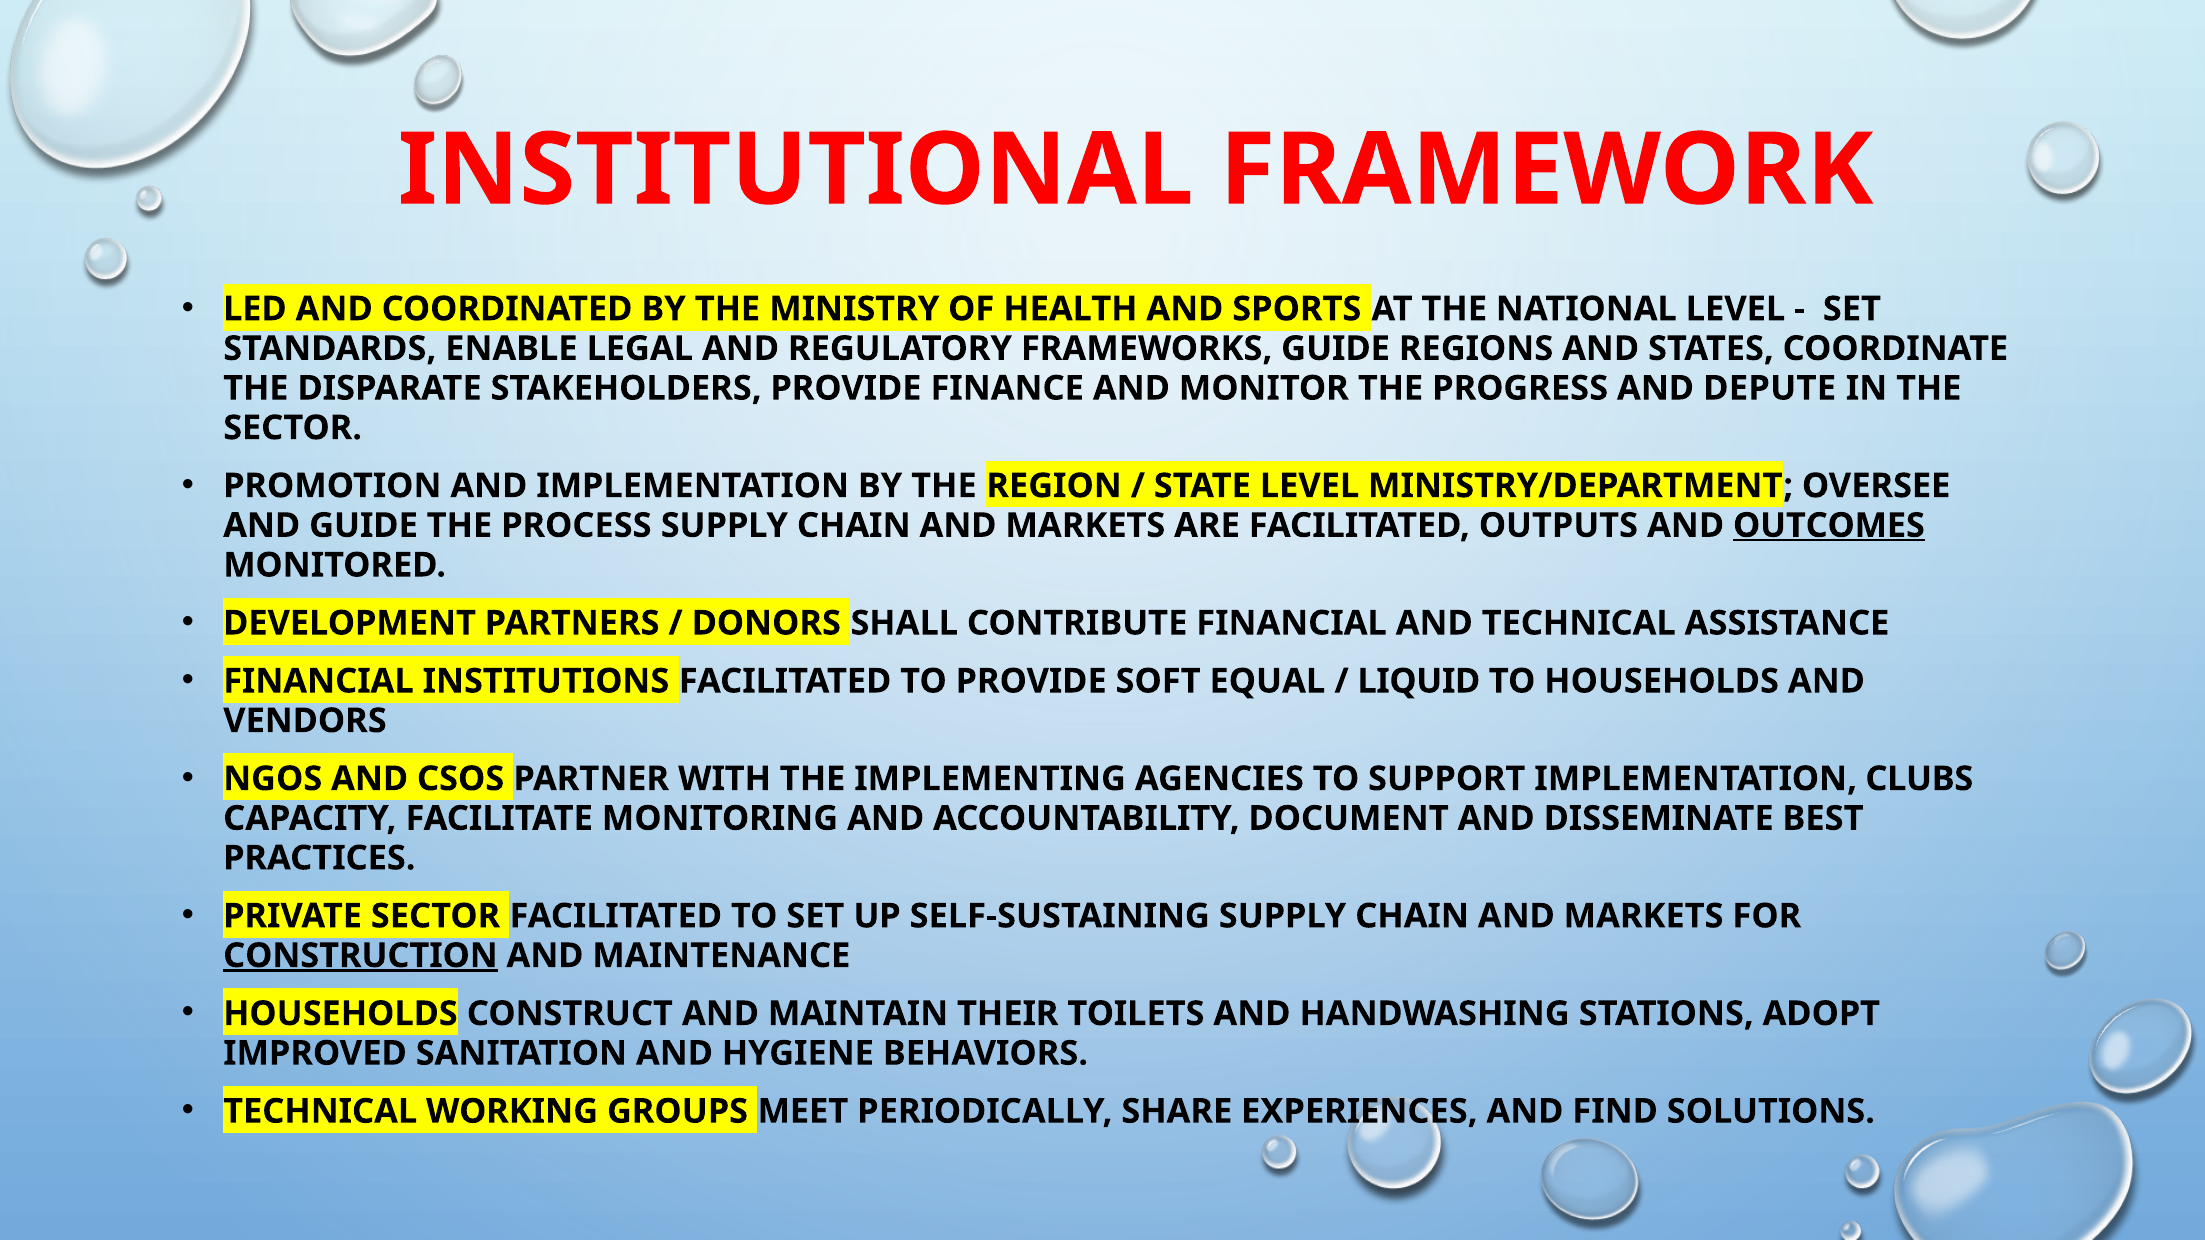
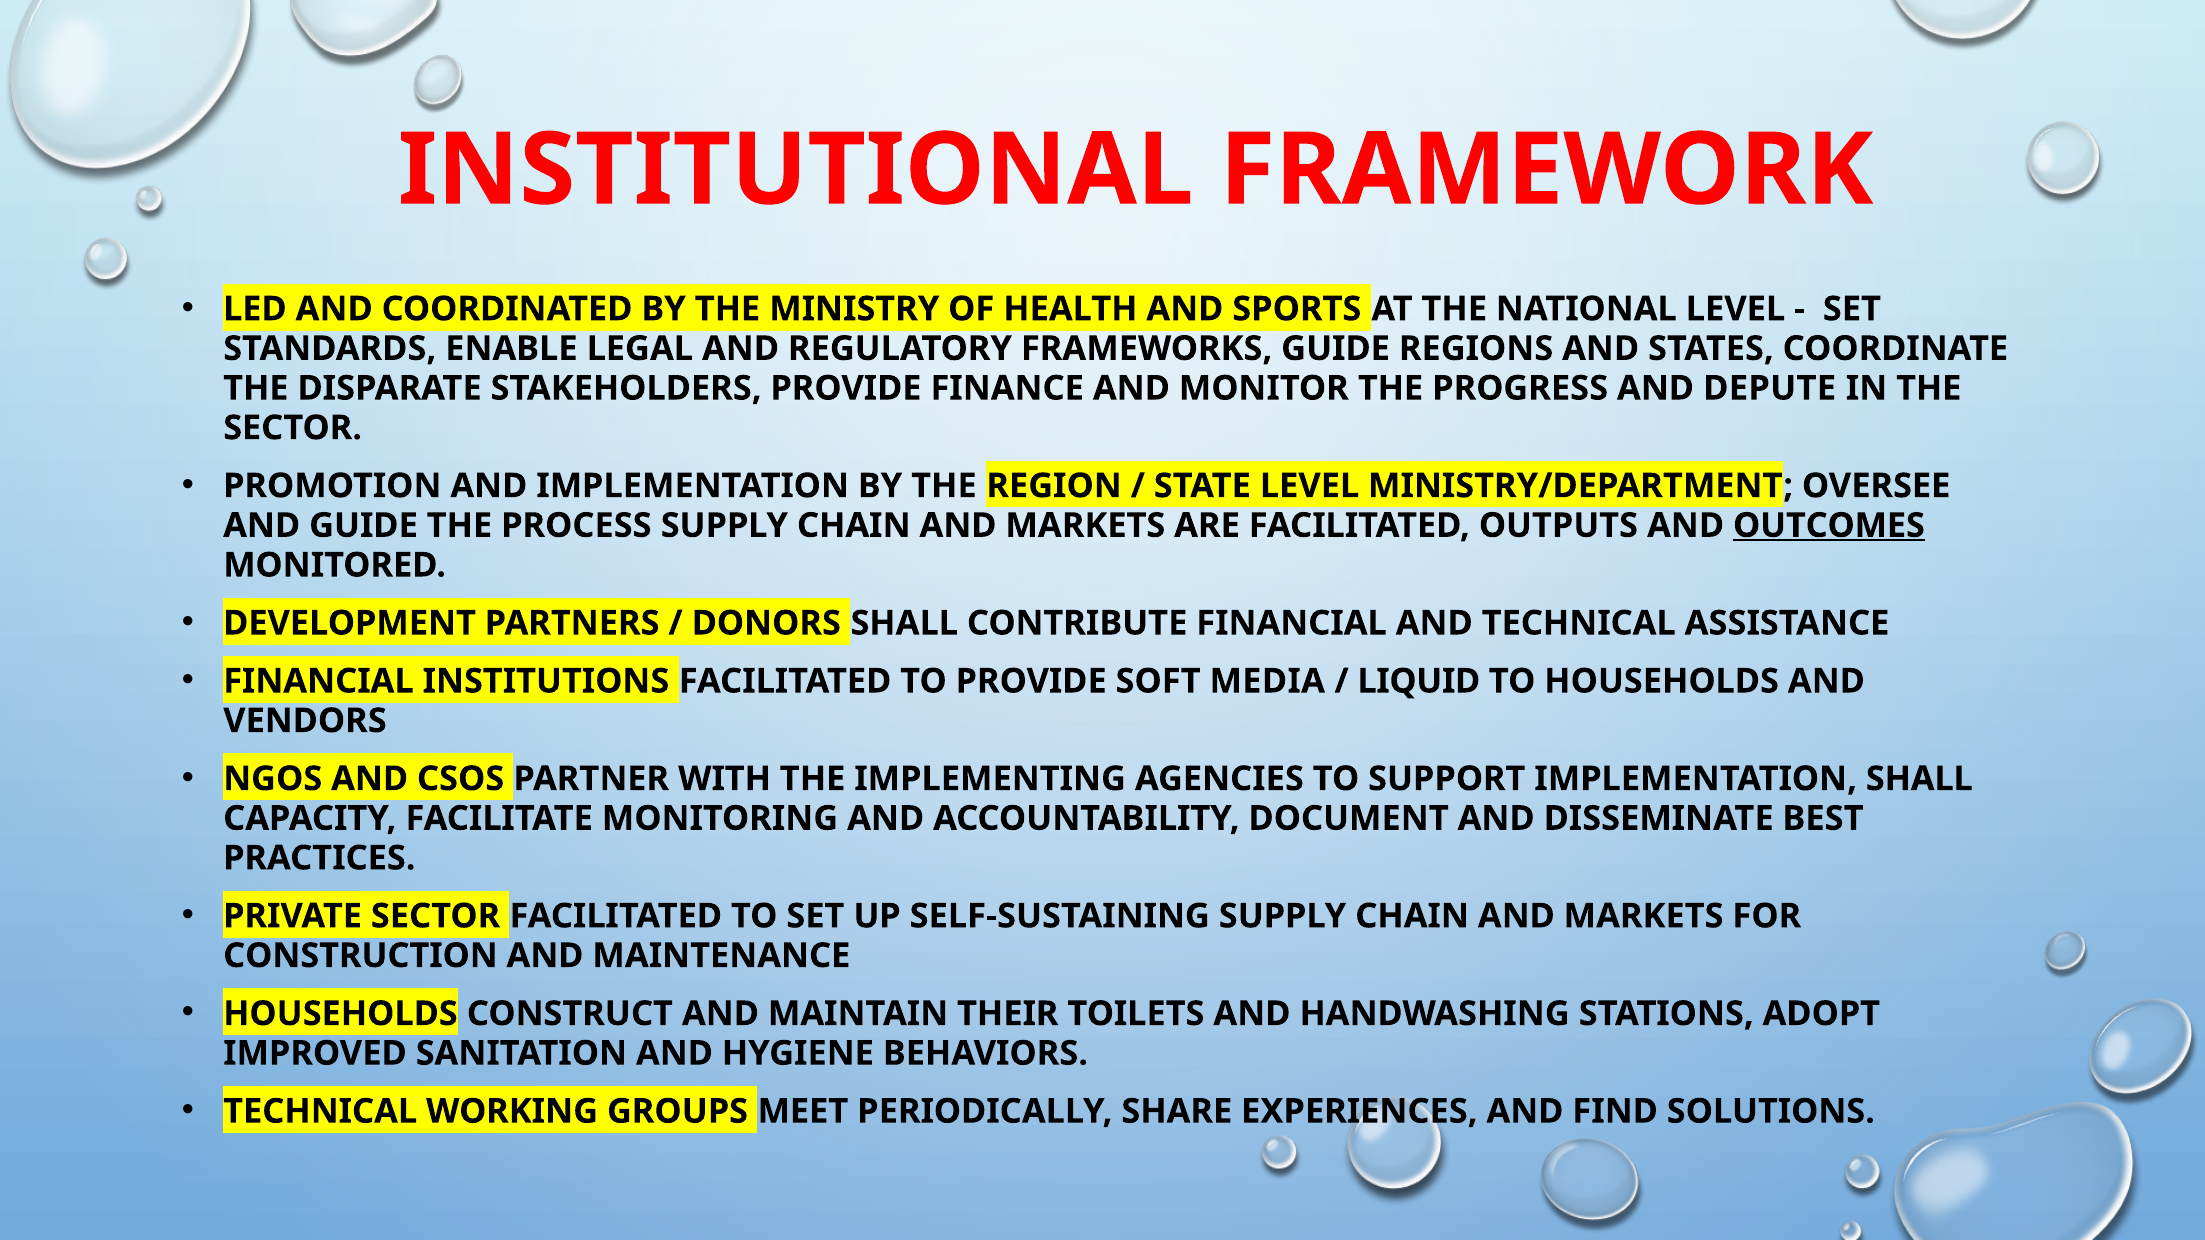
EQUAL: EQUAL -> MEDIA (1267, 681)
IMPLEMENTATION CLUBS: CLUBS -> SHALL (1919, 779)
CONSTRUCTION underline: present -> none (360, 956)
